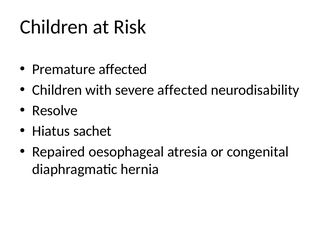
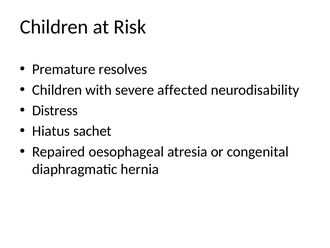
Premature affected: affected -> resolves (123, 69)
Resolve: Resolve -> Distress (55, 110)
